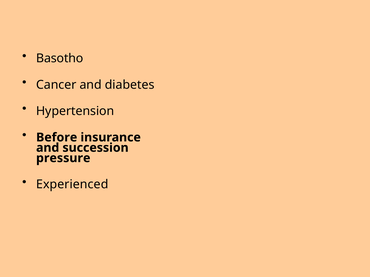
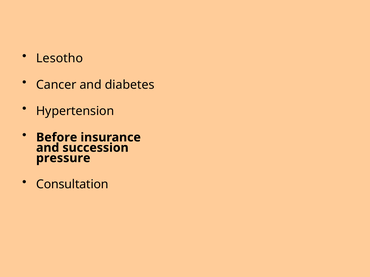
Basotho: Basotho -> Lesotho (60, 58)
Experienced: Experienced -> Consultation (72, 185)
